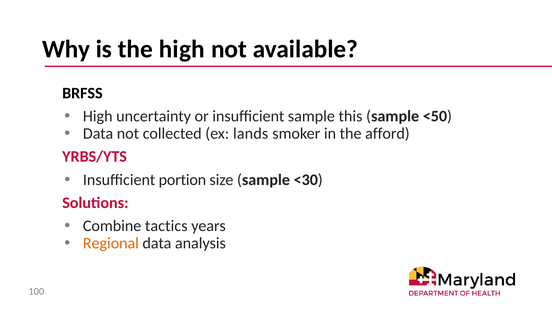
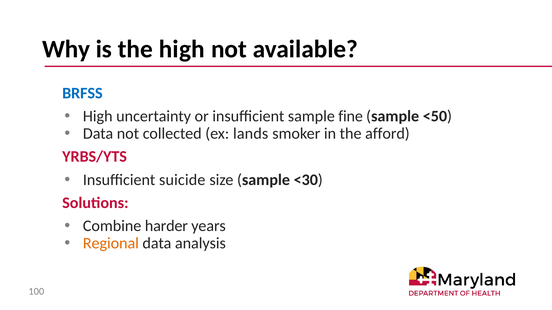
BRFSS colour: black -> blue (82, 93)
this: this -> fine (351, 116)
portion: portion -> suicide (182, 180)
tactics: tactics -> harder (166, 226)
